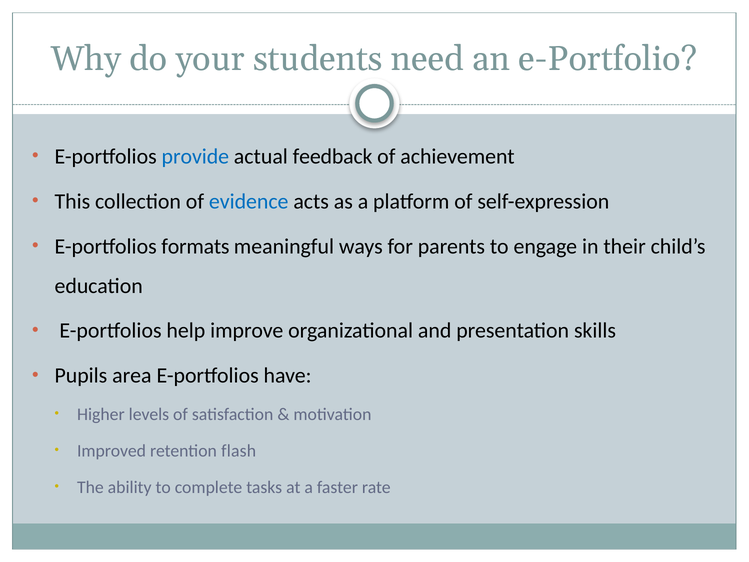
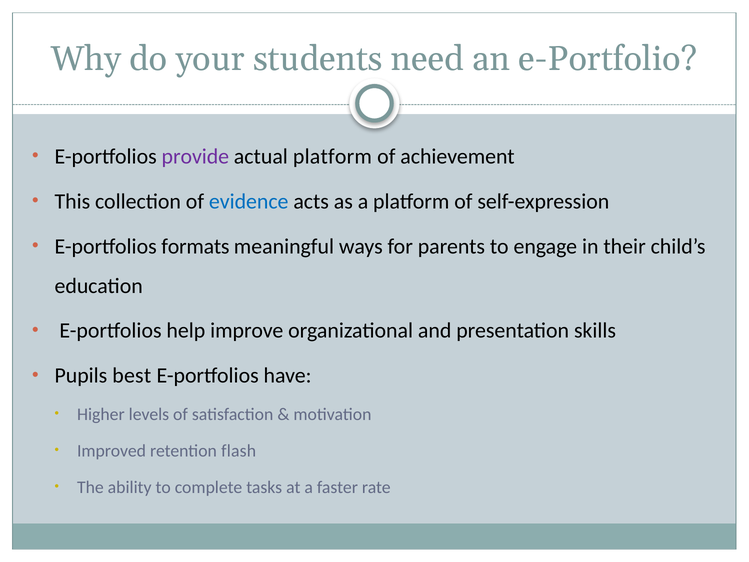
provide colour: blue -> purple (195, 157)
actual feedback: feedback -> platform (332, 157)
area: area -> best (132, 376)
